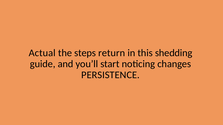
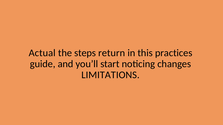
shedding: shedding -> practices (174, 53)
PERSISTENCE: PERSISTENCE -> LIMITATIONS (111, 75)
